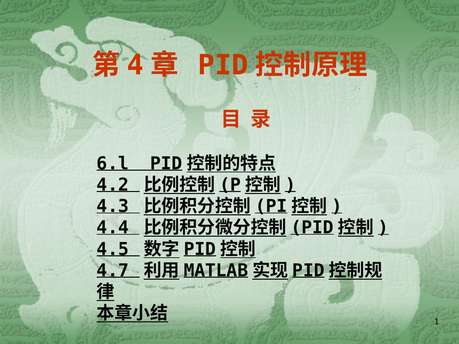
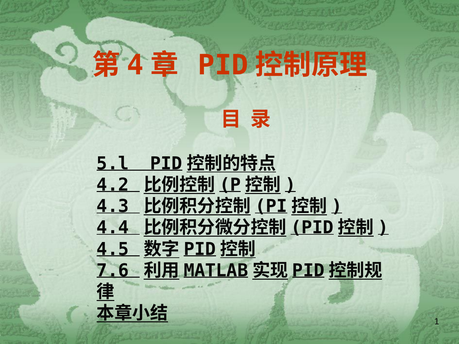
6.l: 6.l -> 5.l (113, 164)
4.7: 4.7 -> 7.6 (113, 271)
